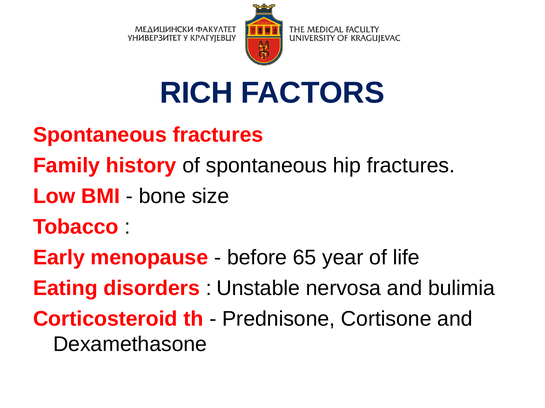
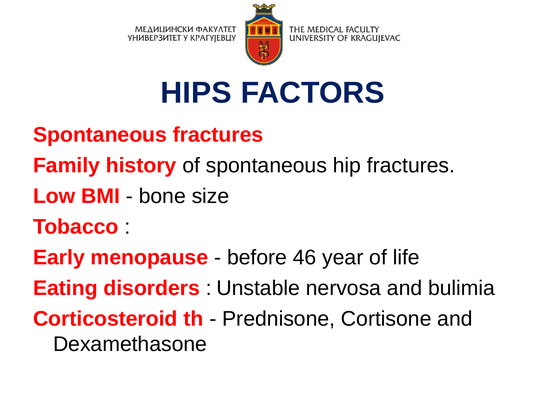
RICH: RICH -> HIPS (196, 93)
65: 65 -> 46 (305, 258)
